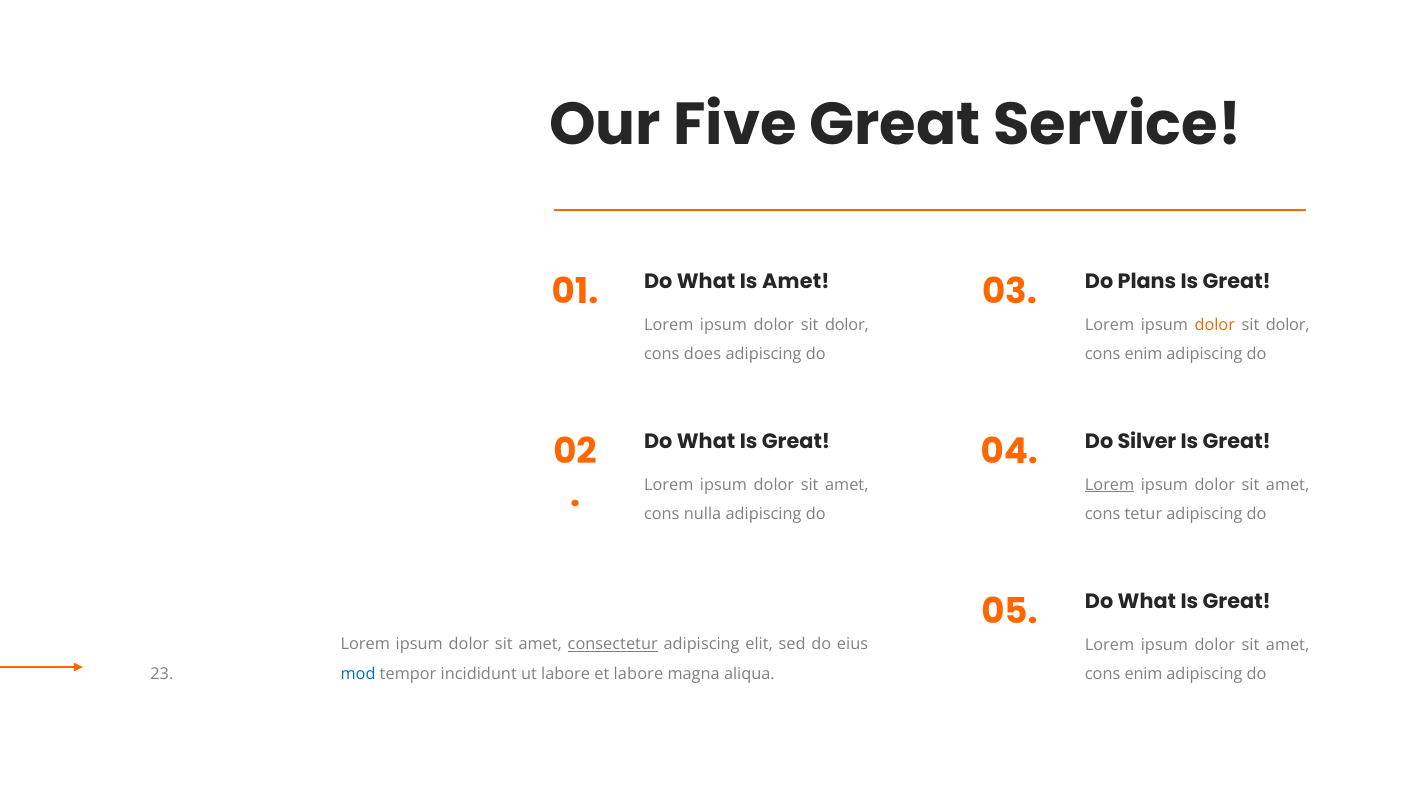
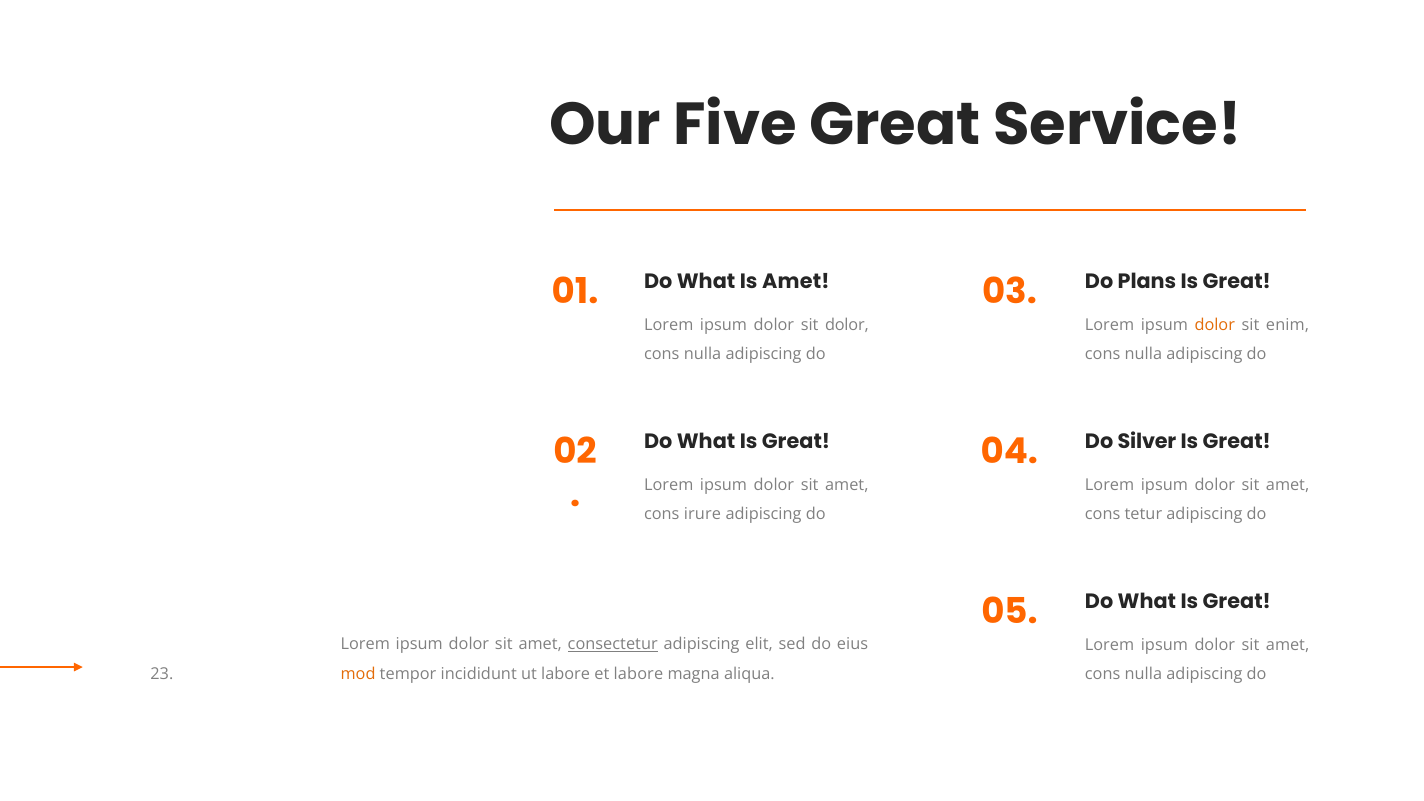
dolor: dolor -> enim (1288, 325)
does: does -> nulla (703, 354)
enim: enim -> nulla (1143, 354)
Lorem underline: present -> none (1110, 485)
nulla: nulla -> irure (702, 514)
mod colour: blue -> orange (358, 674)
enim: enim -> nulla (1143, 674)
